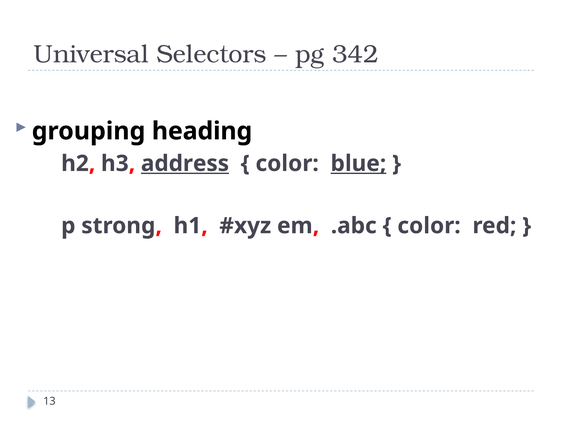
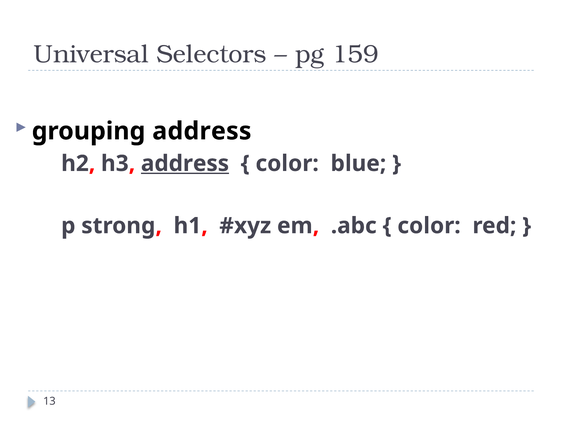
342: 342 -> 159 (355, 54)
grouping heading: heading -> address (202, 131)
blue underline: present -> none (358, 163)
